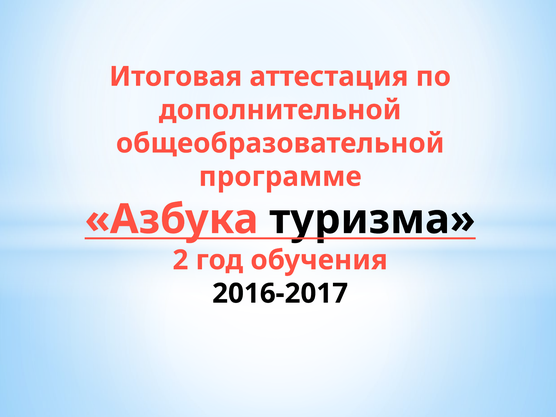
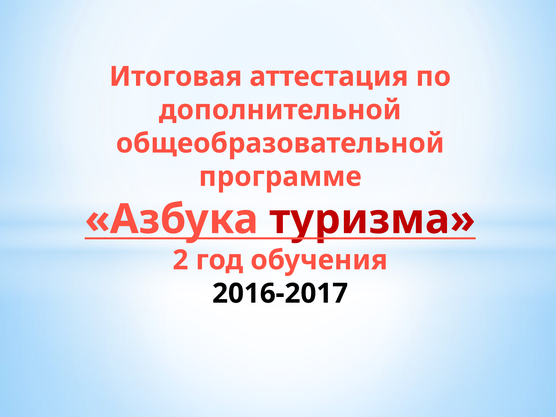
туризма colour: black -> red (372, 219)
